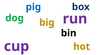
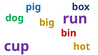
bin colour: black -> red (69, 33)
